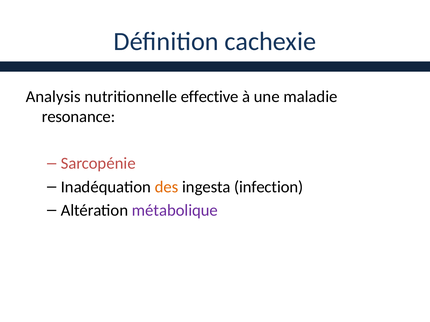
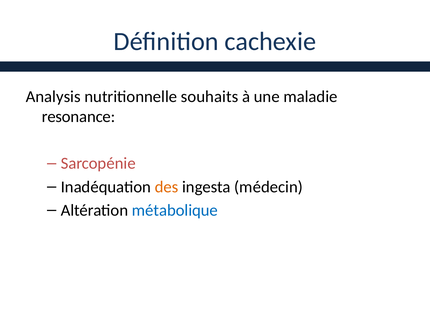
effective: effective -> souhaits (210, 97)
infection: infection -> médecin (269, 187)
métabolique colour: purple -> blue (175, 211)
